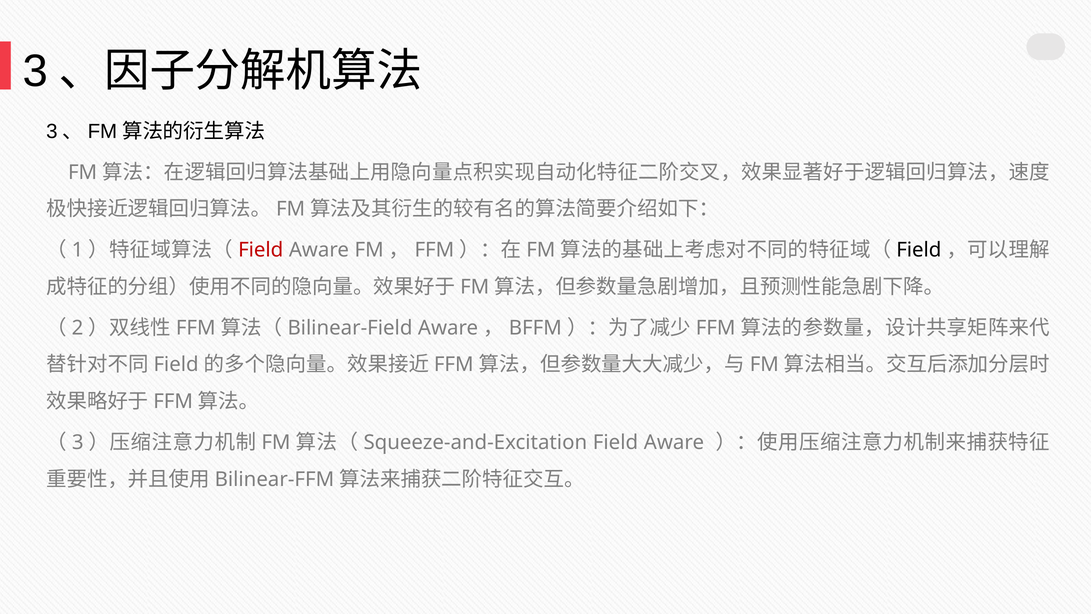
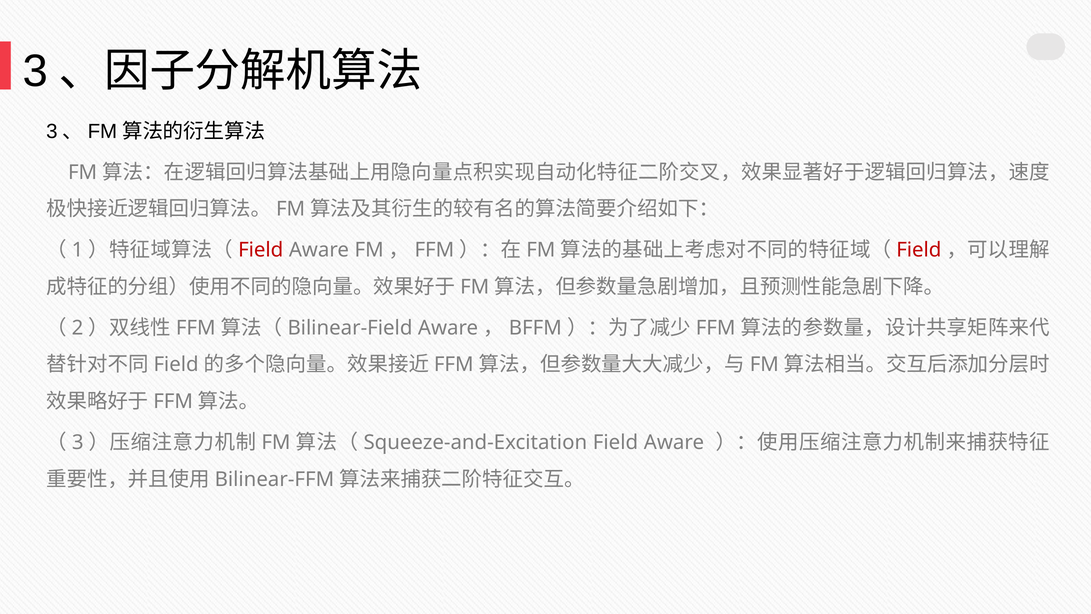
Field colour: black -> red (919, 250)
